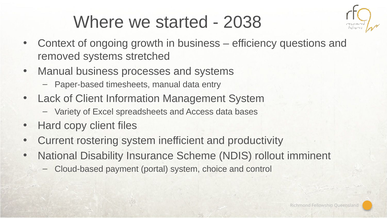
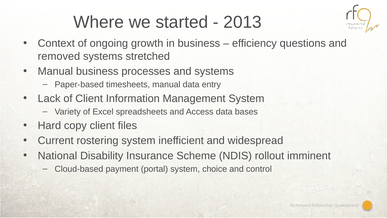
2038: 2038 -> 2013 (243, 22)
productivity: productivity -> widespread (255, 140)
